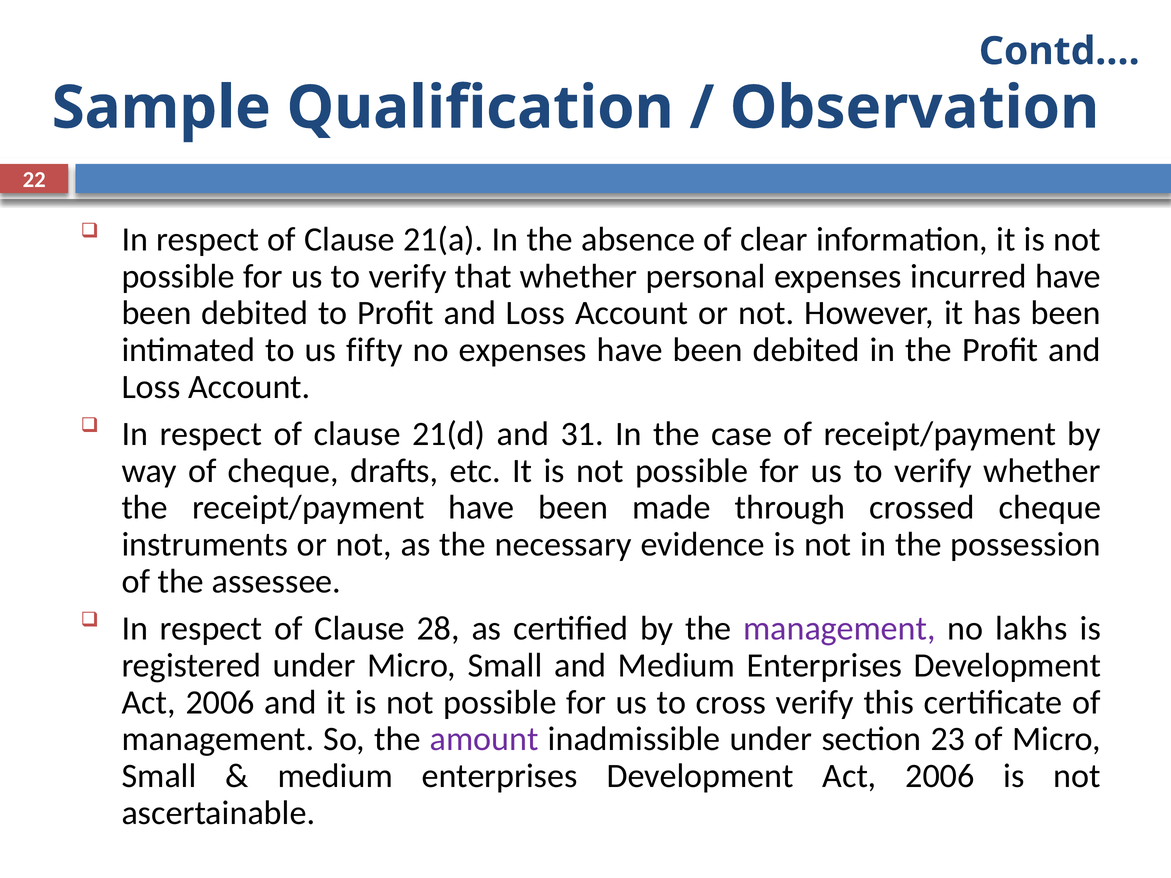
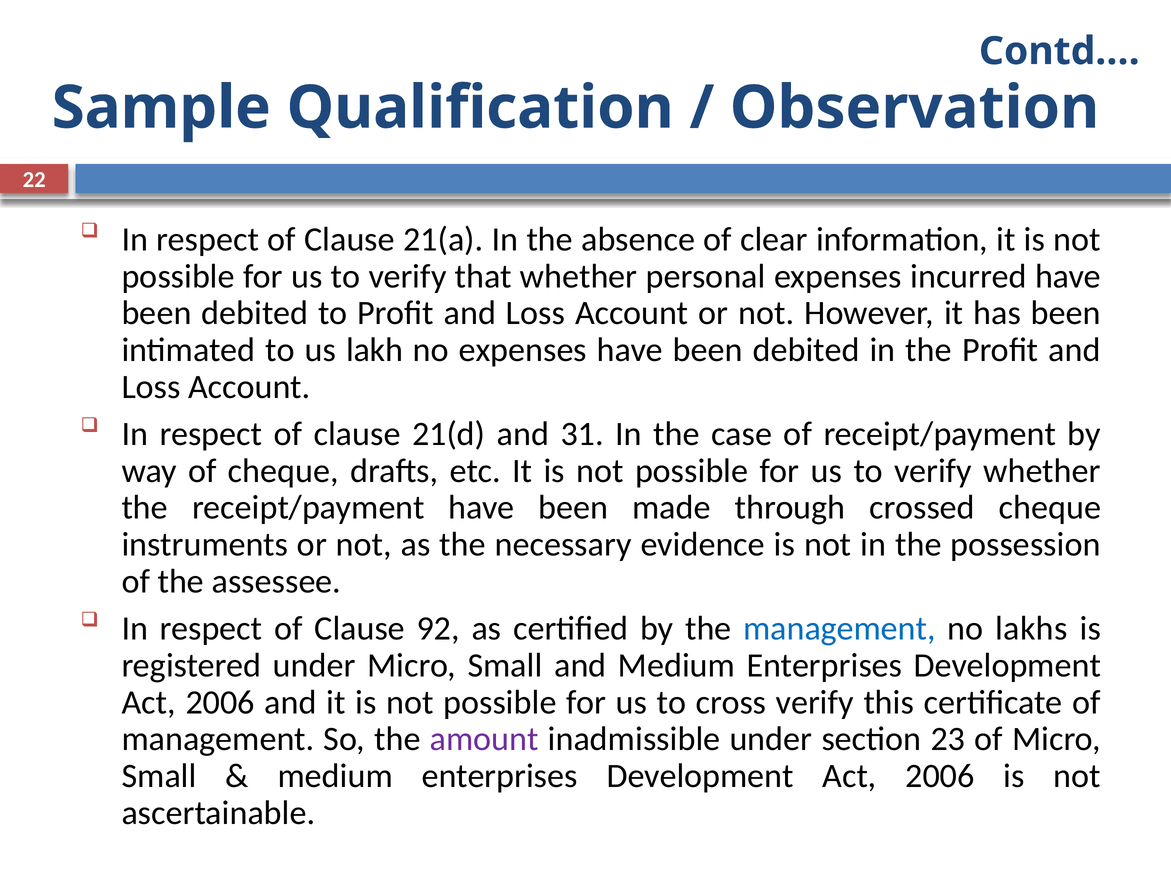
fifty: fifty -> lakh (375, 350)
28: 28 -> 92 (438, 629)
management colour: purple -> blue (839, 629)
